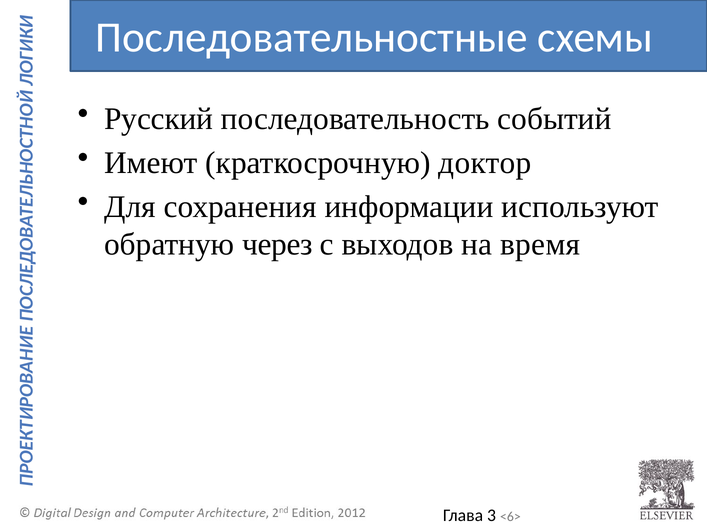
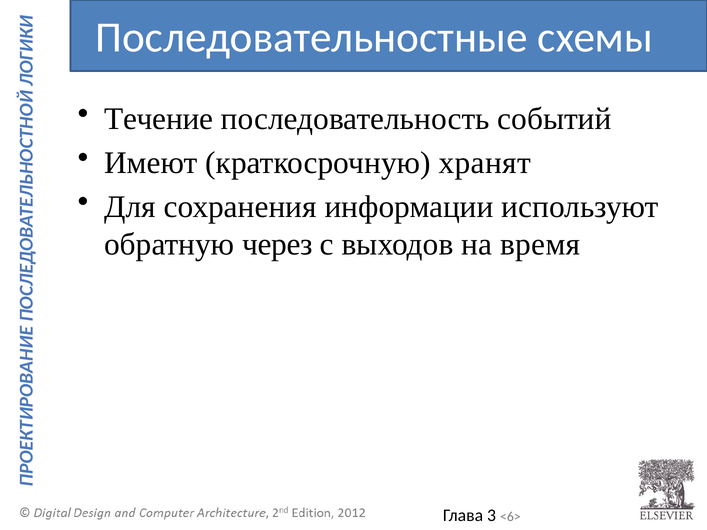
Русский: Русский -> Течение (159, 119)
доктор: доктор -> хранят (485, 163)
